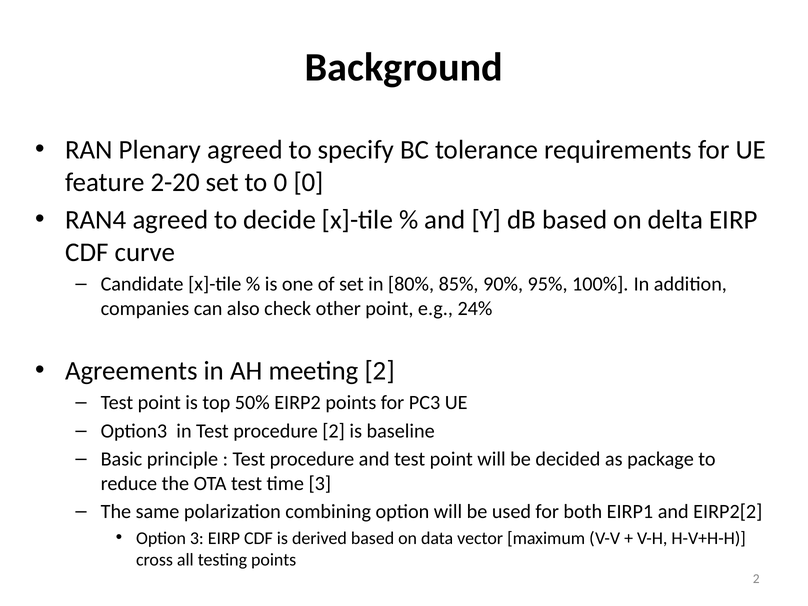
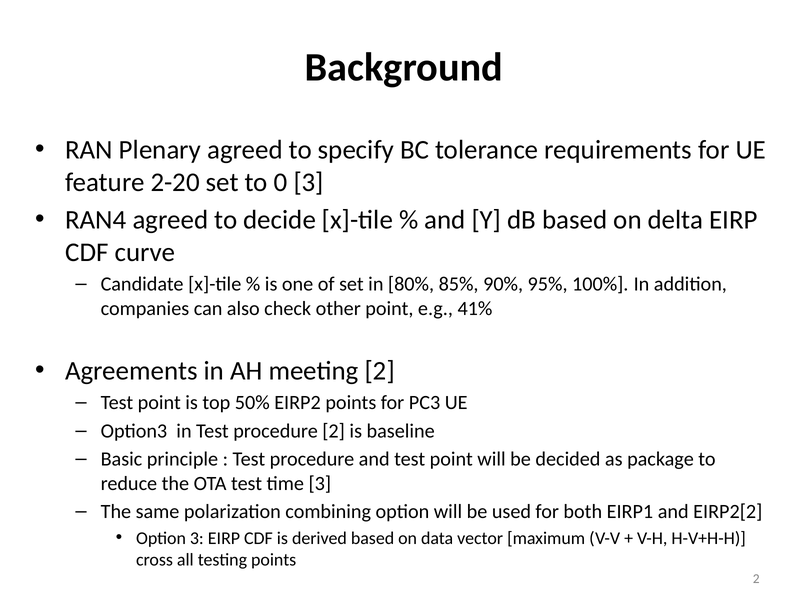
0 0: 0 -> 3 (309, 182)
24%: 24% -> 41% (475, 308)
